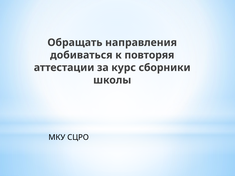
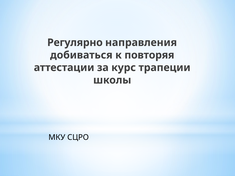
Обращать: Обращать -> Регулярно (75, 43)
сборники: сборники -> трапеции (165, 68)
